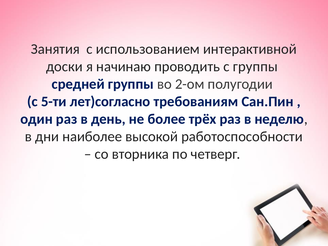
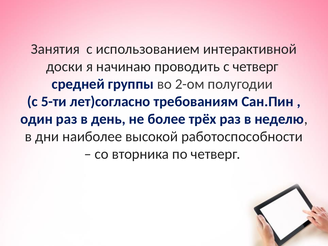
с группы: группы -> четверг (256, 67)
